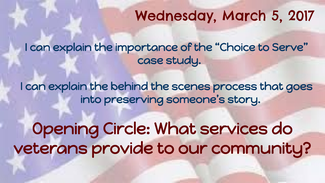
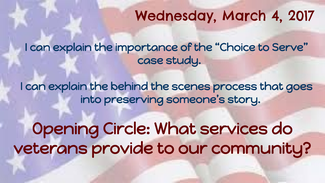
5: 5 -> 4 (277, 16)
